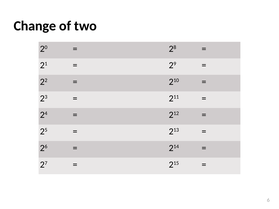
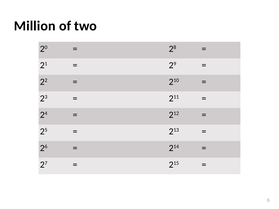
Change: Change -> Million (35, 26)
